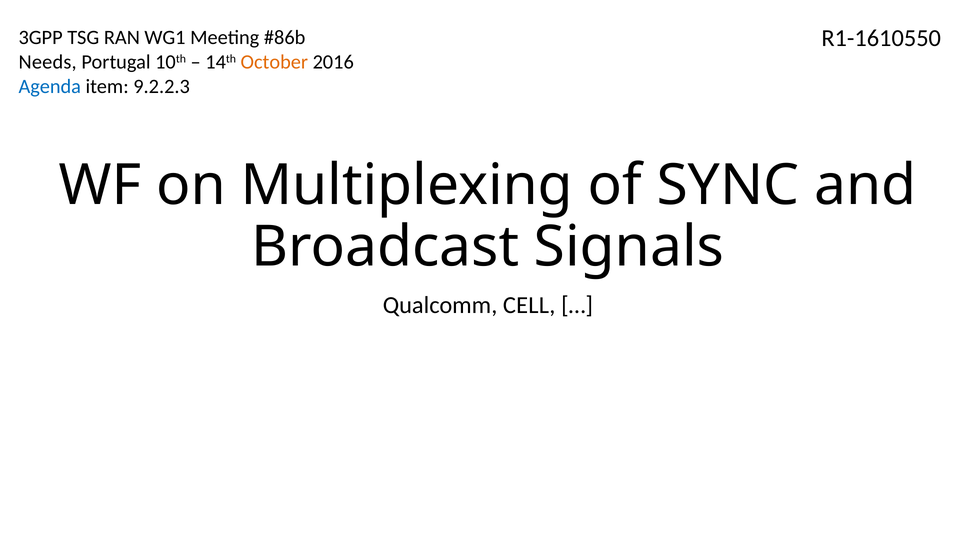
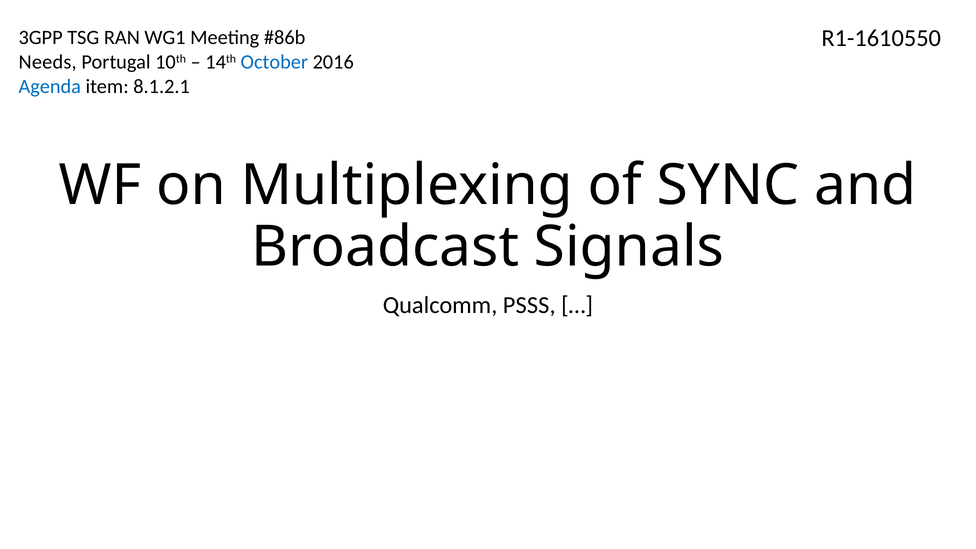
October colour: orange -> blue (274, 62)
9.2.2.3: 9.2.2.3 -> 8.1.2.1 (162, 87)
CELL: CELL -> PSSS (529, 305)
